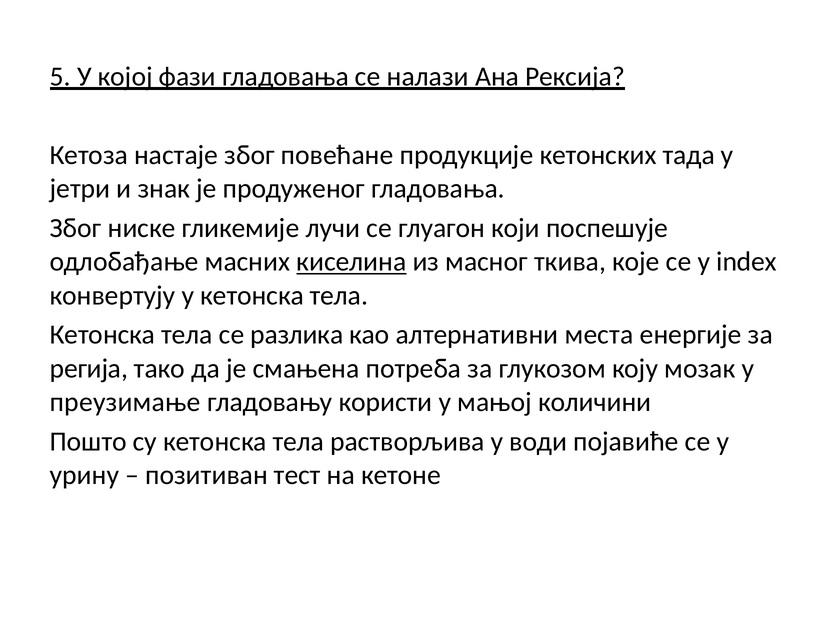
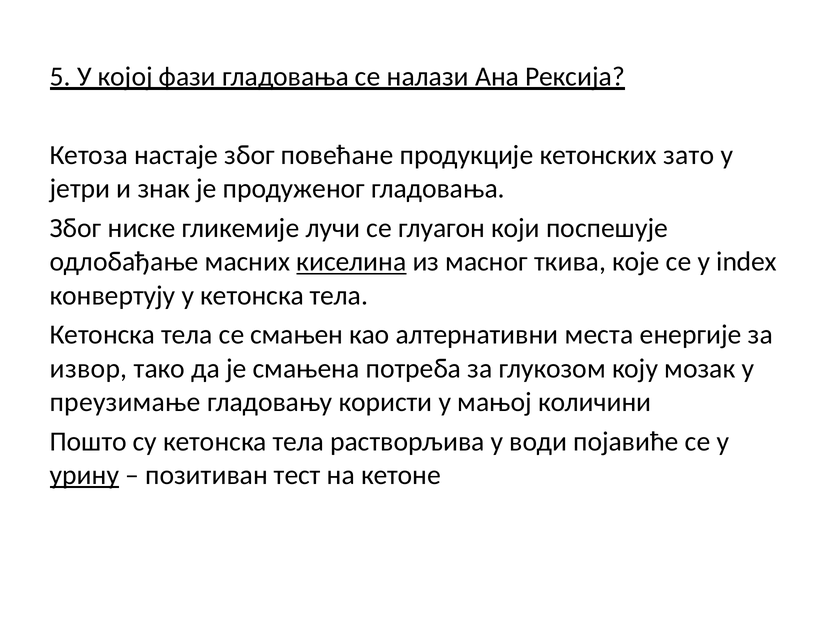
тада: тада -> зато (689, 155)
разлика: разлика -> смањен (297, 335)
регија: регија -> извор (89, 369)
урину underline: none -> present (84, 476)
